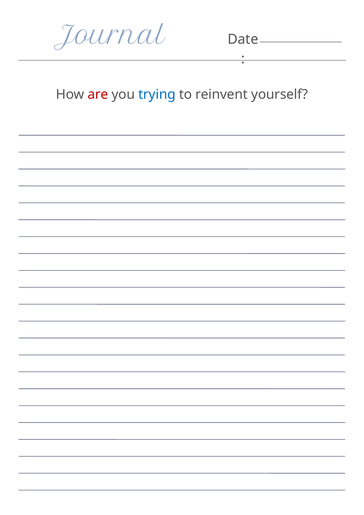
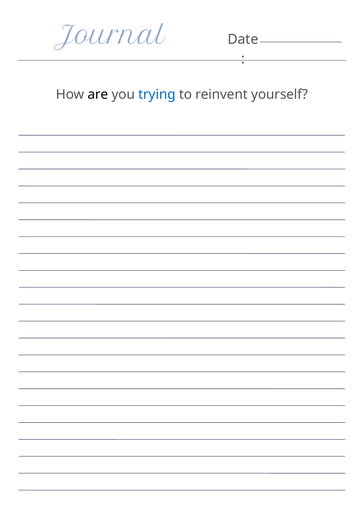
are colour: red -> black (98, 94)
